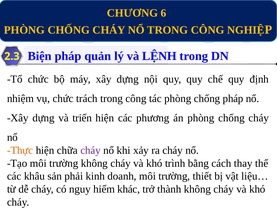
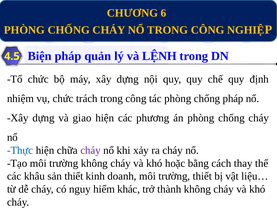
2.3: 2.3 -> 4.5 (12, 56)
triển: triển -> giao (82, 118)
Thực colour: orange -> blue (20, 150)
trình: trình -> hoặc (175, 163)
sản phải: phải -> thiết (74, 176)
